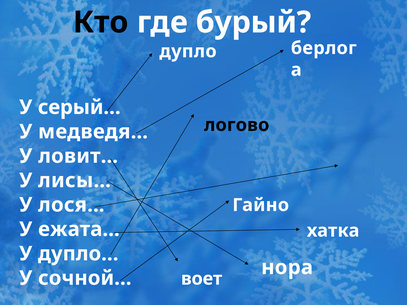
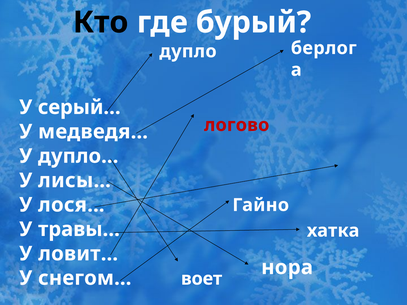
логово colour: black -> red (237, 125)
ловит…: ловит… -> дупло… (78, 156)
ежата…: ежата… -> травы… (79, 229)
дупло…: дупло… -> ловит… (78, 254)
сочной…: сочной… -> снегом… (85, 278)
